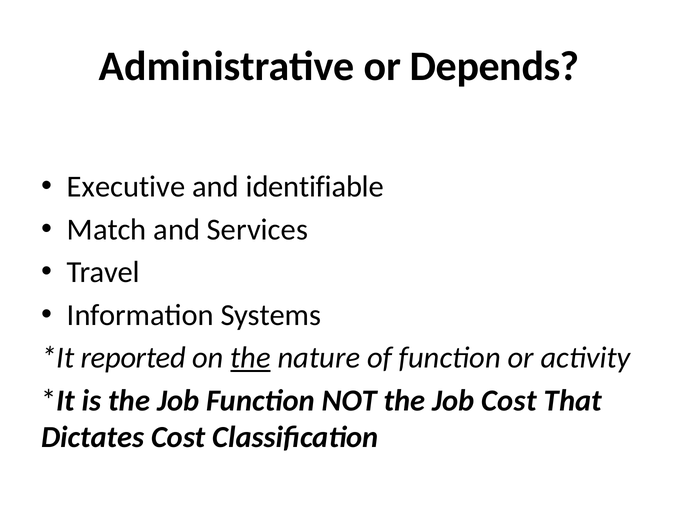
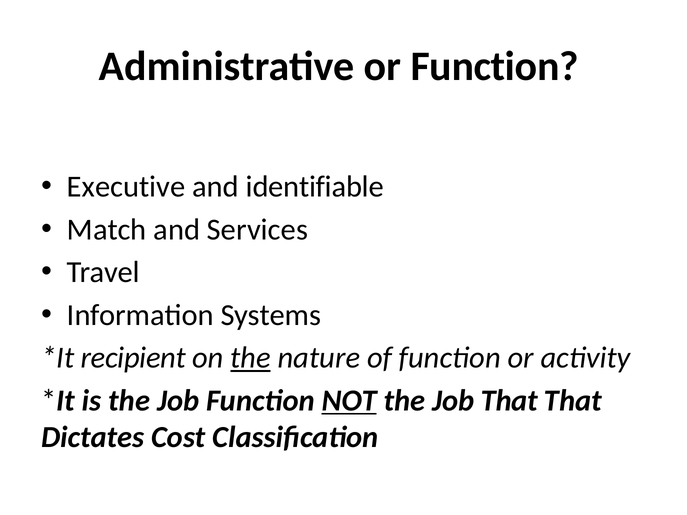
or Depends: Depends -> Function (495, 67)
reported: reported -> recipient (133, 358)
NOT underline: none -> present (349, 401)
Job Cost: Cost -> That (509, 401)
